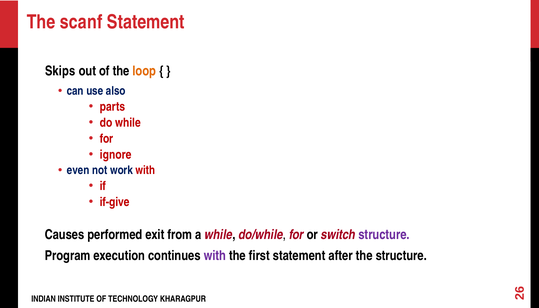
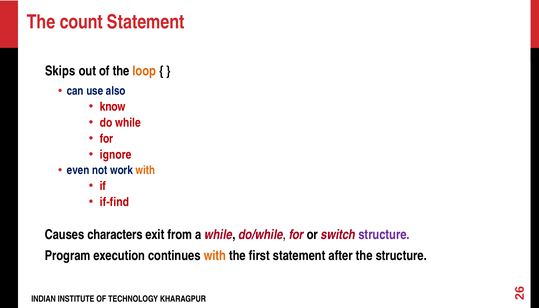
scanf: scanf -> count (81, 22)
parts: parts -> know (113, 107)
with colour: red -> orange (145, 170)
if-give: if-give -> if-find (115, 202)
performed: performed -> characters (115, 235)
with colour: purple -> orange (215, 256)
